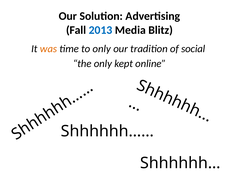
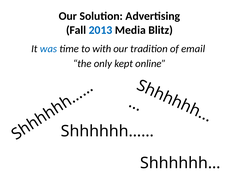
was colour: orange -> blue (49, 49)
to only: only -> with (102, 49)
social: social -> email (193, 49)
